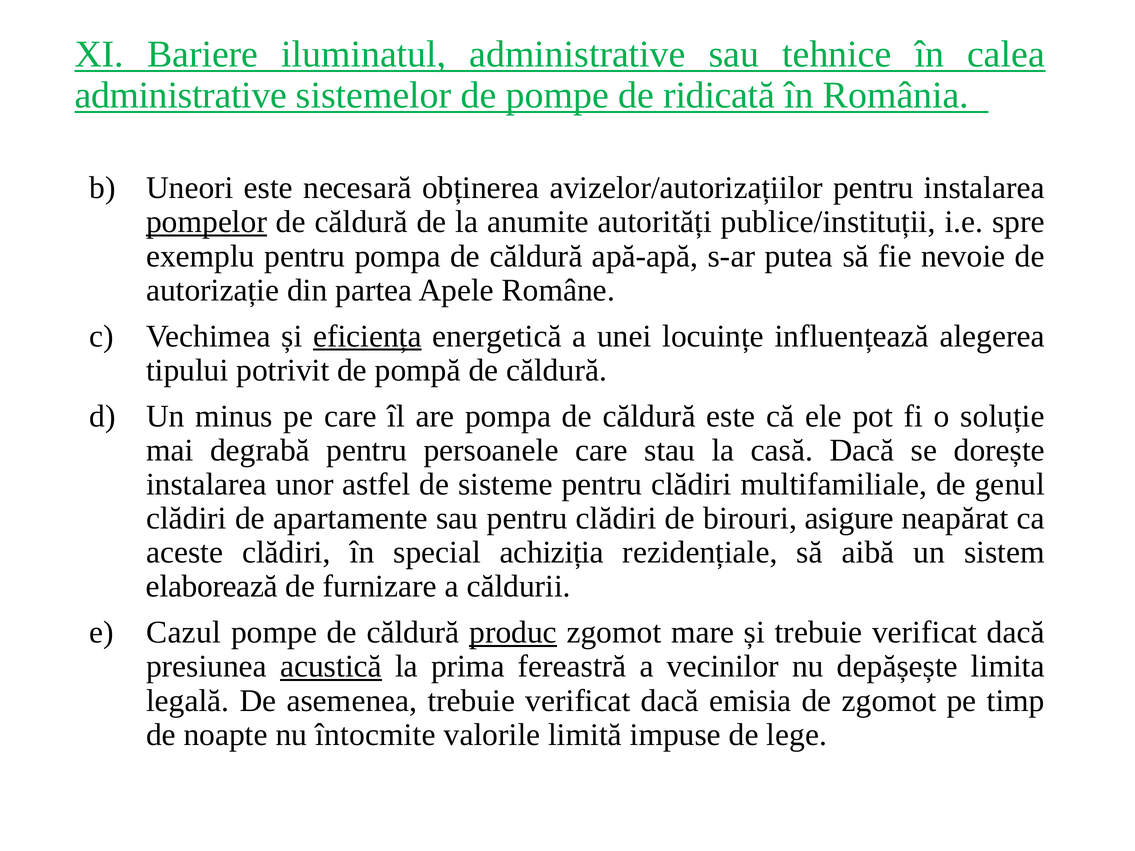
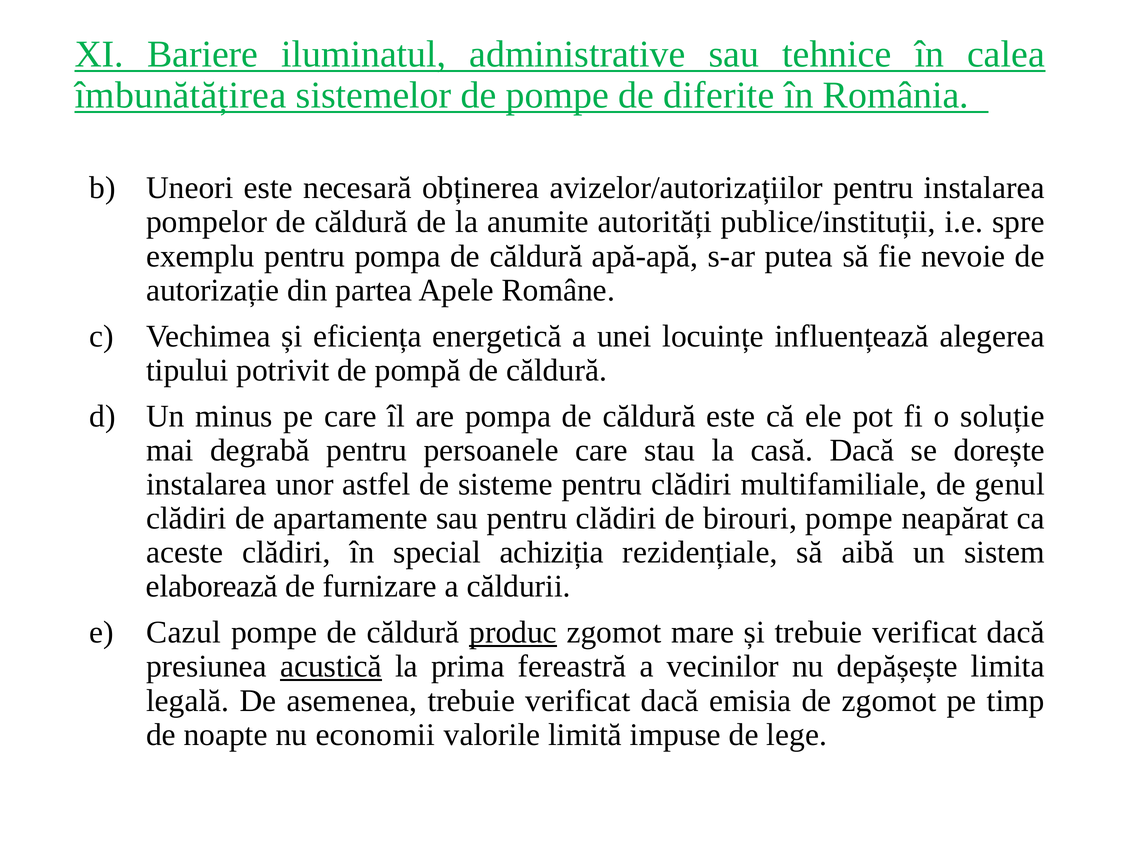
administrative: administrative -> îmbunătățirea (180, 95)
ridicată: ridicată -> diferite (719, 95)
pompelor underline: present -> none (207, 222)
eficiența underline: present -> none (367, 336)
birouri asigure: asigure -> pompe (849, 519)
întocmite: întocmite -> economii (375, 735)
